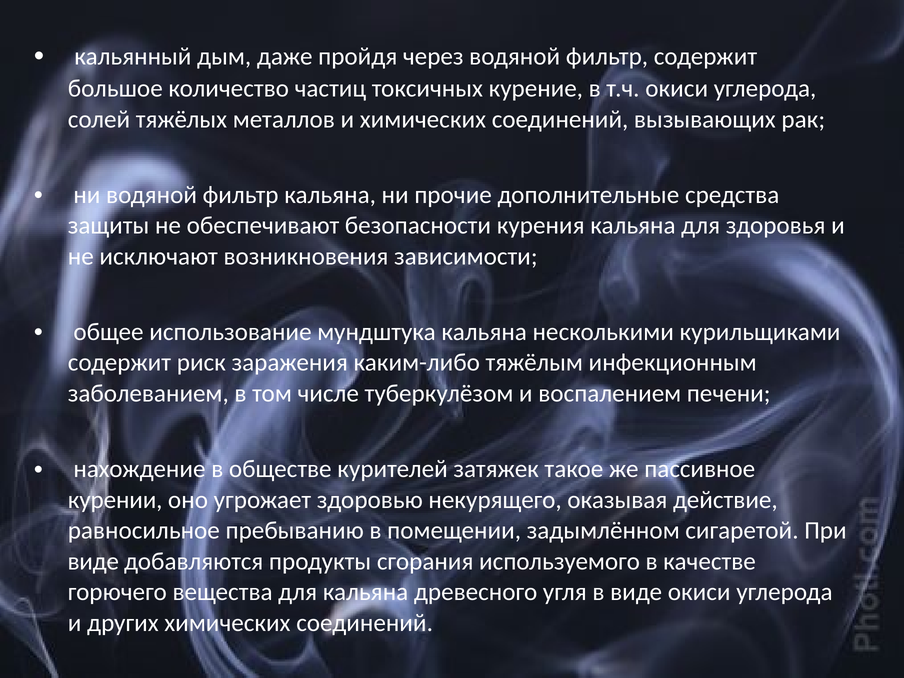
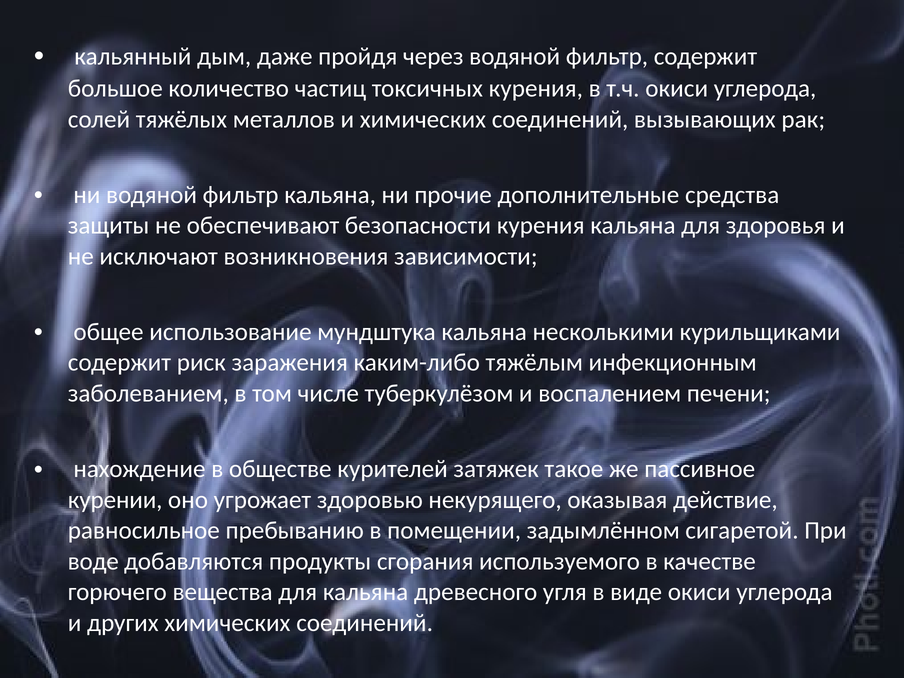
токсичных курение: курение -> курения (536, 88)
виде: виде -> воде (93, 561)
